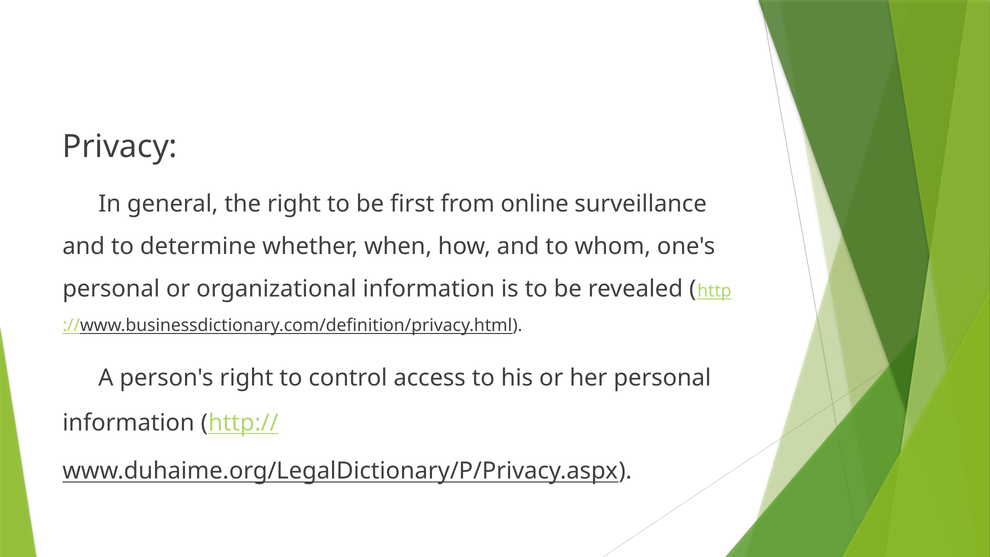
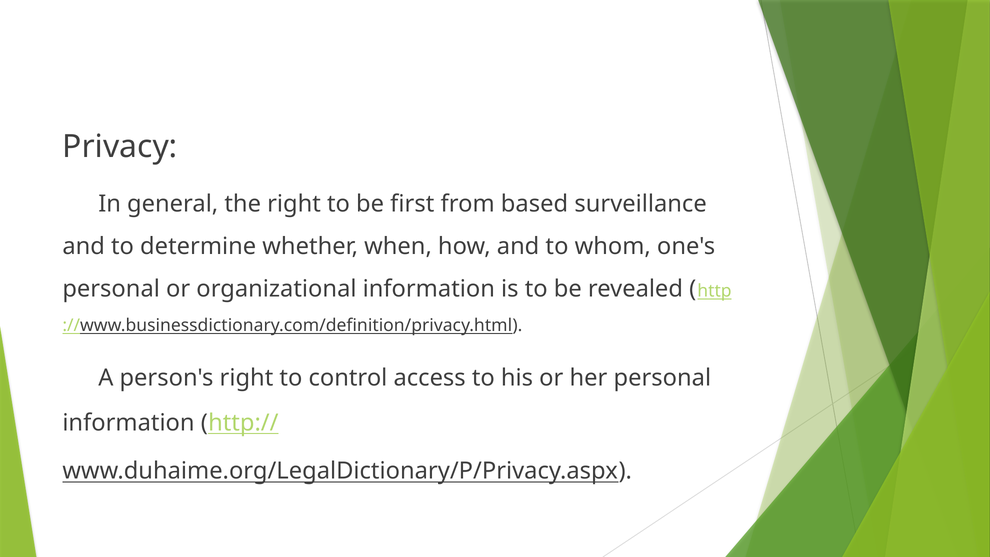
online: online -> based (534, 204)
